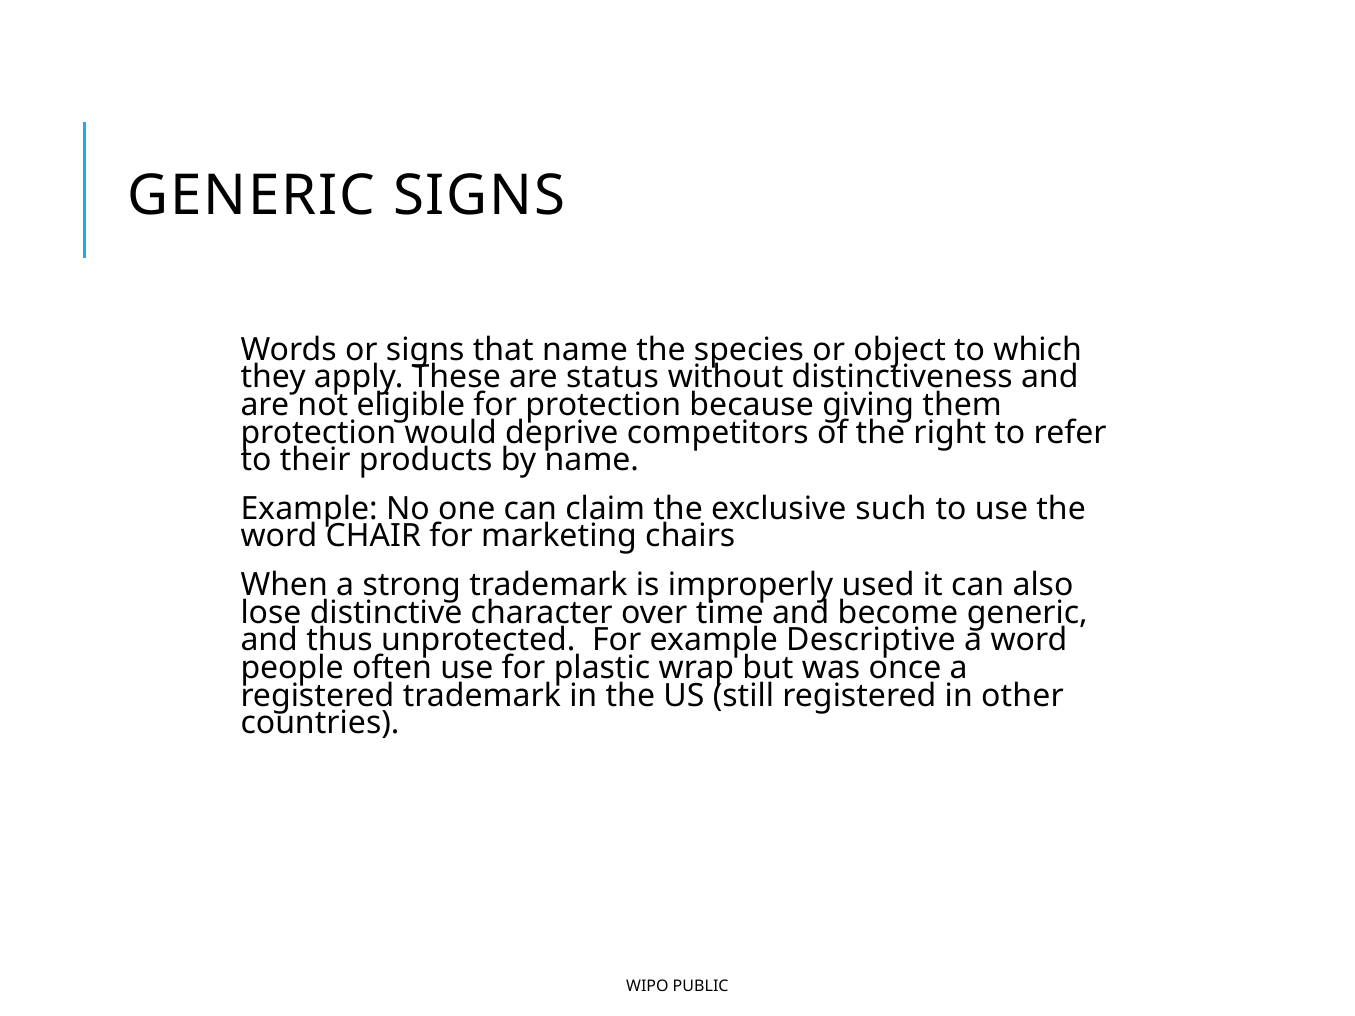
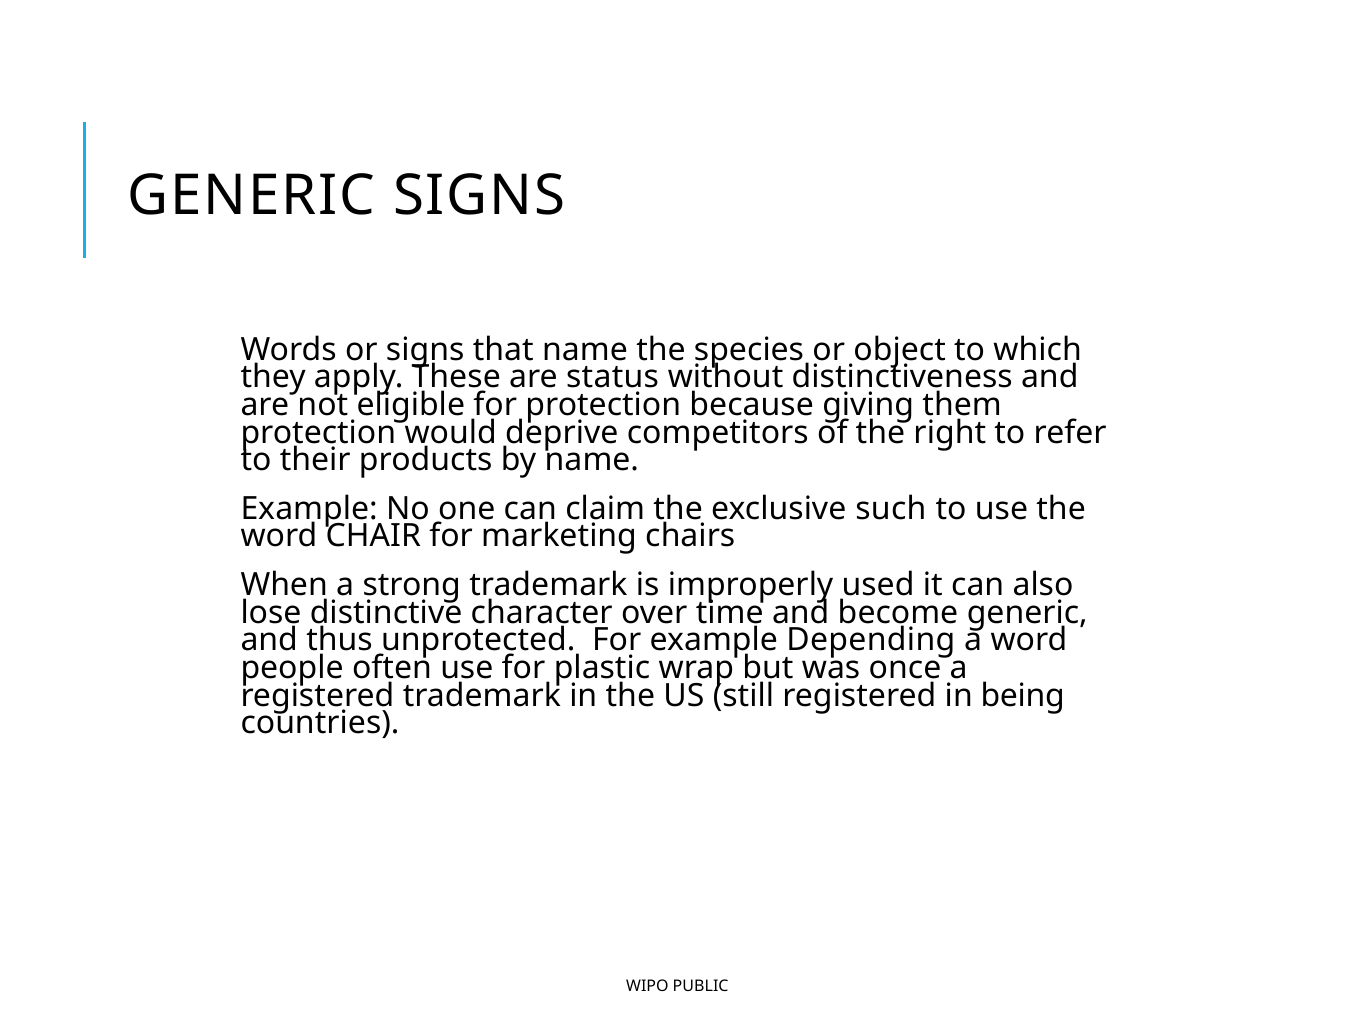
Descriptive: Descriptive -> Depending (871, 640)
other: other -> being (1023, 696)
